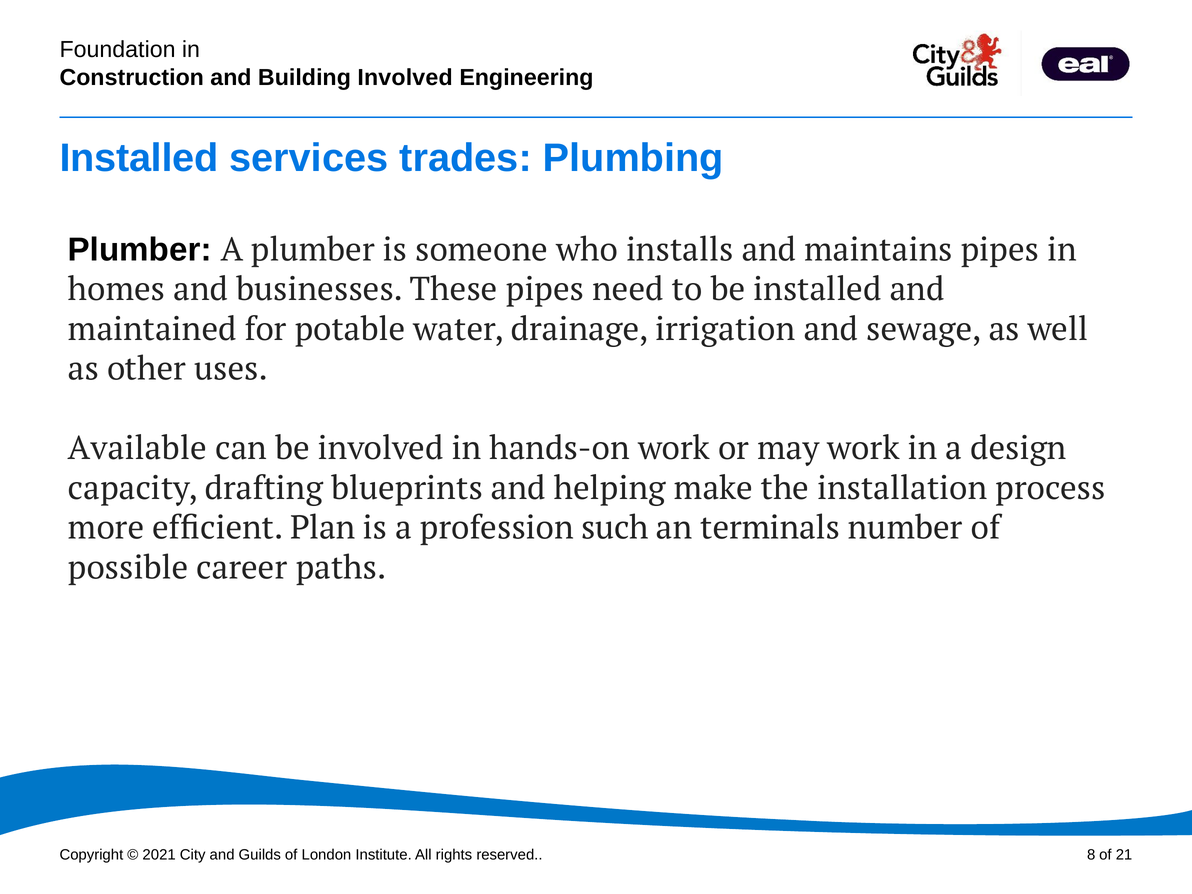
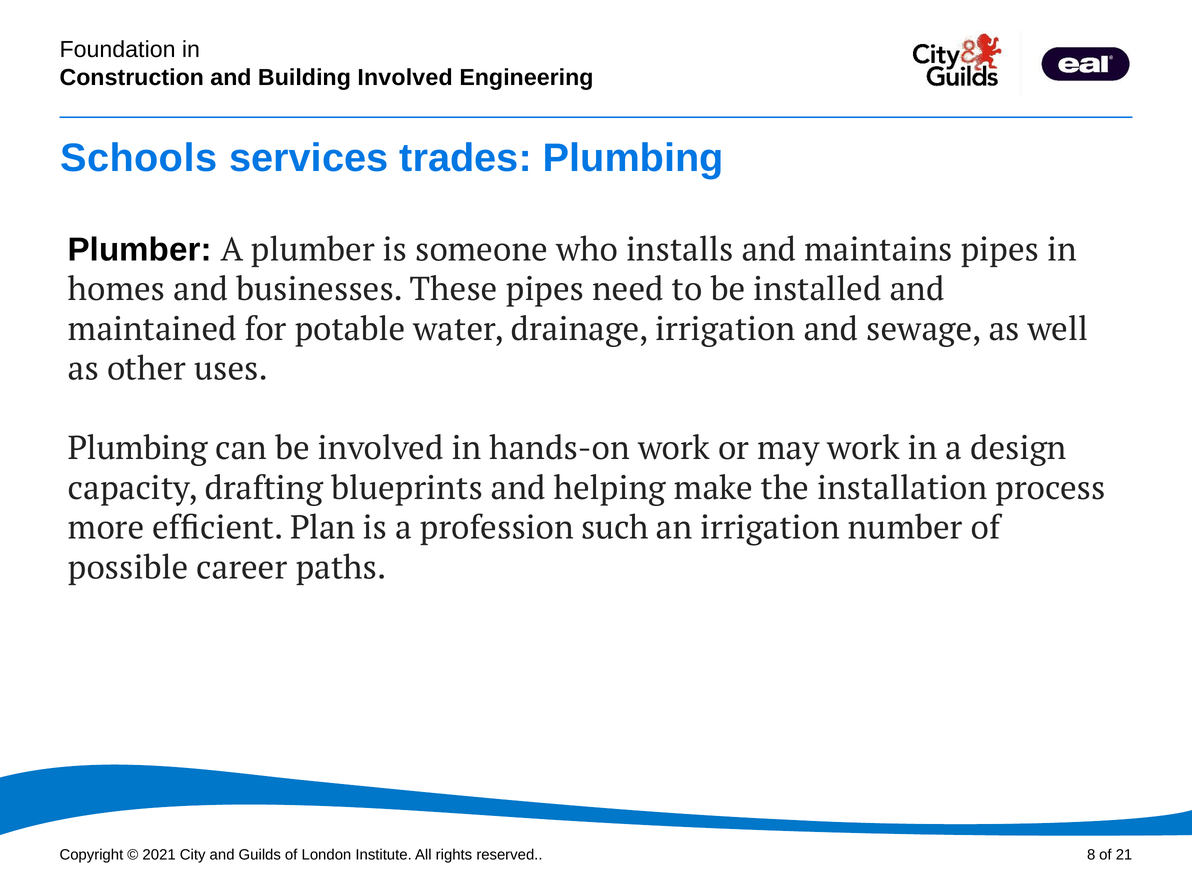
Installed: Installed -> Schools (139, 158)
Available: Available -> Plumbing (138, 449)
an terminals: terminals -> irrigation (770, 528)
